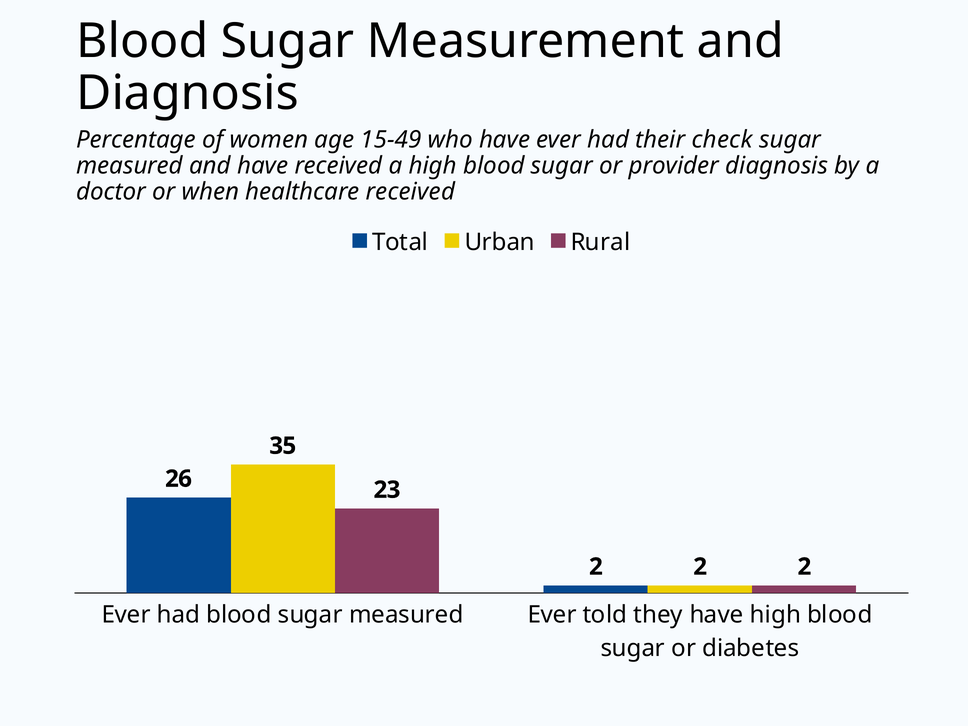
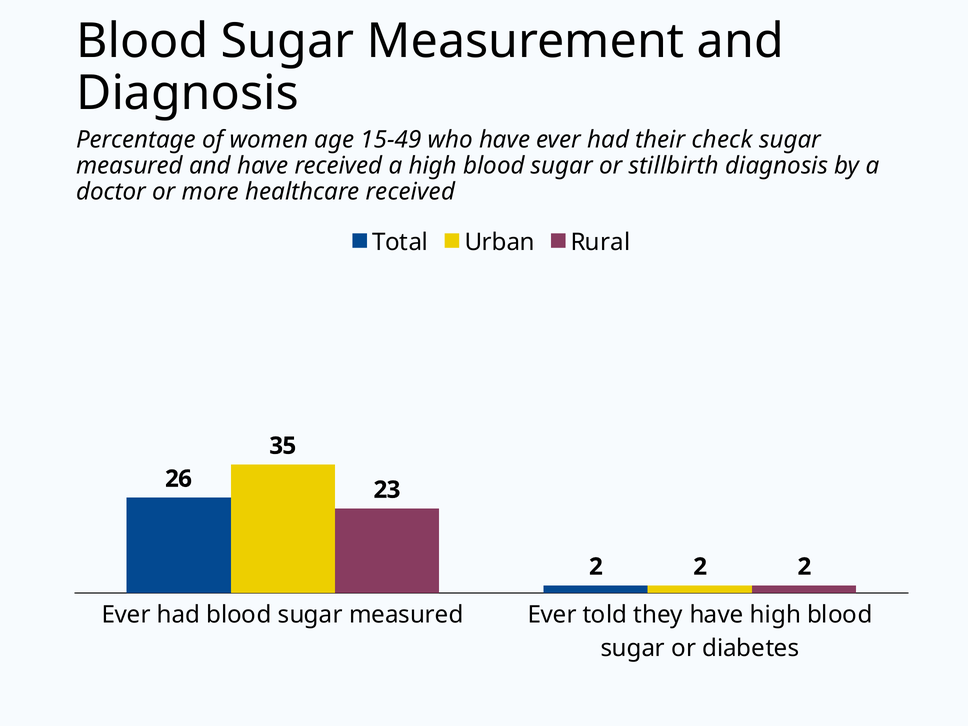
provider: provider -> stillbirth (674, 166)
when: when -> more (210, 192)
